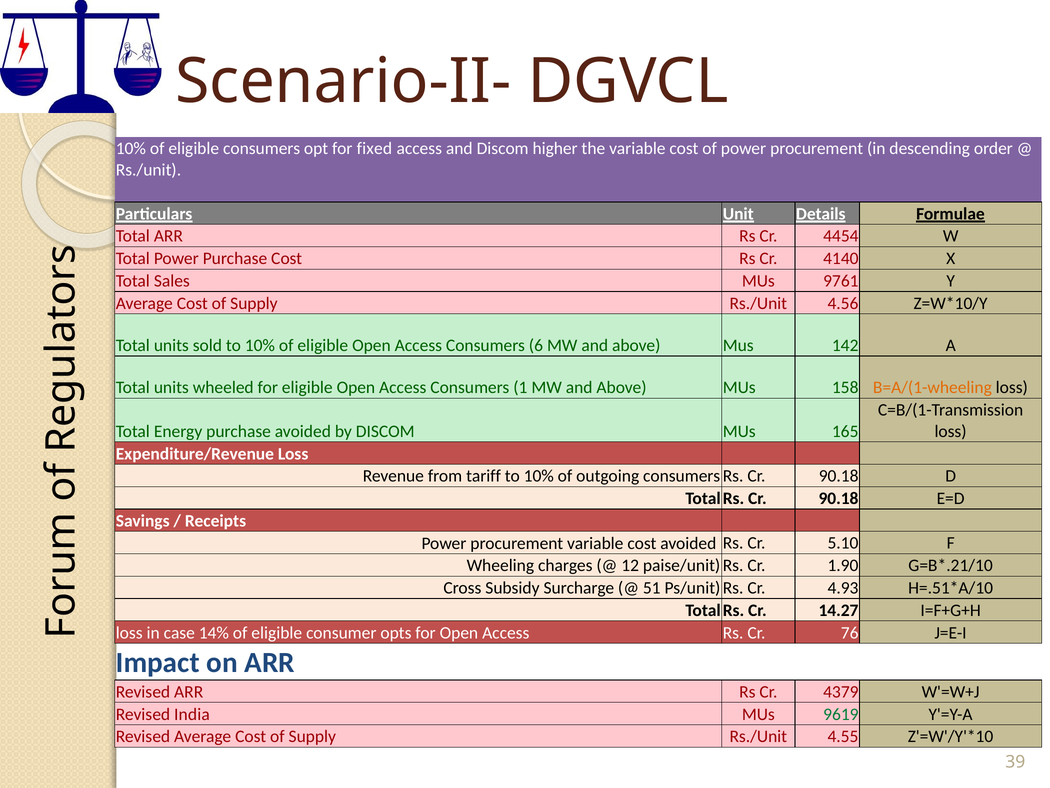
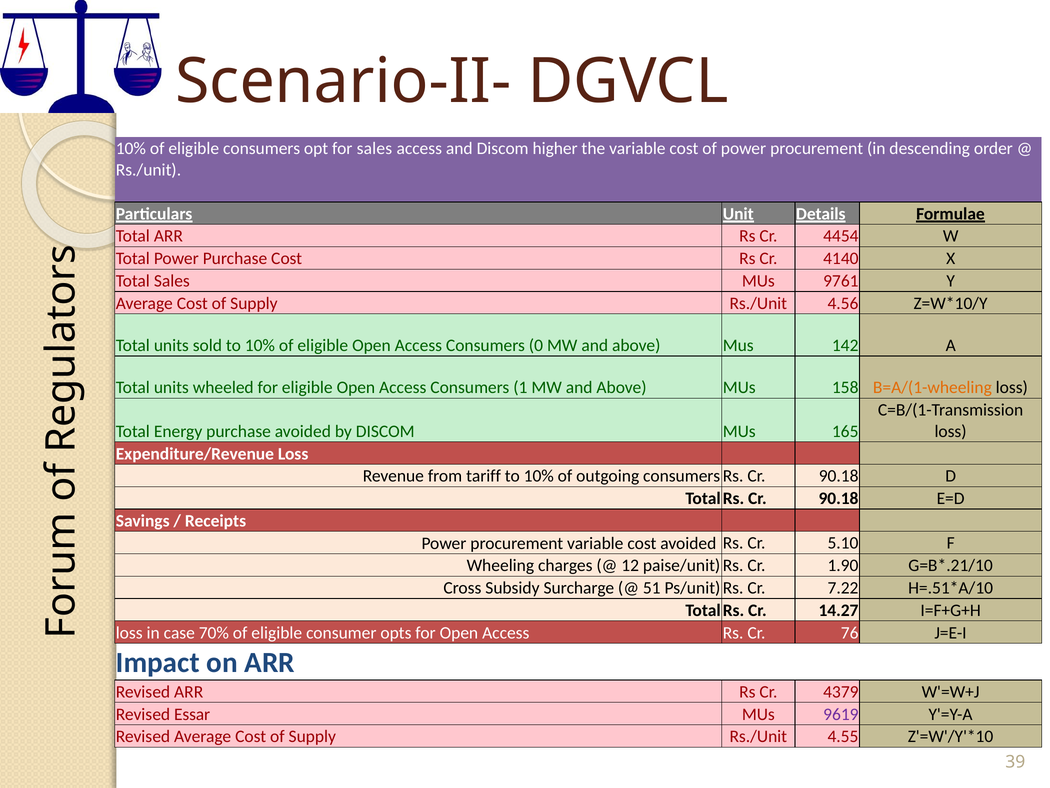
for fixed: fixed -> sales (374, 149)
6: 6 -> 0 (536, 345)
4.93: 4.93 -> 7.22 (843, 588)
14%: 14% -> 70% (214, 632)
India: India -> Essar (192, 714)
9619 colour: green -> purple (841, 714)
